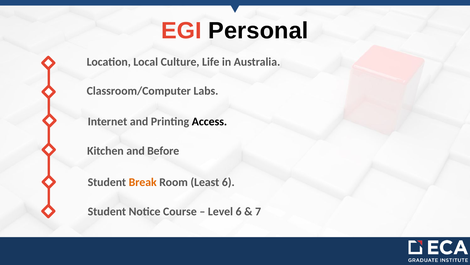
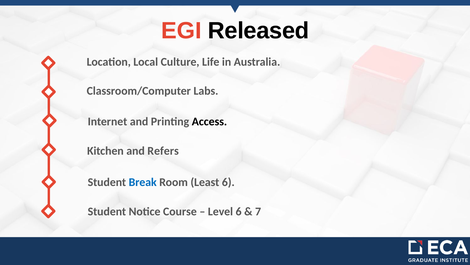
Personal: Personal -> Released (259, 30)
Before: Before -> Refers (163, 150)
Break colour: orange -> blue (143, 182)
